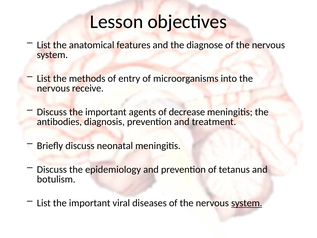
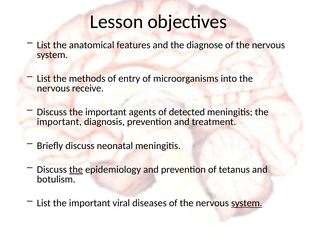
decrease: decrease -> detected (187, 112)
antibodies: antibodies -> important (59, 122)
the underline: none -> present (76, 169)
